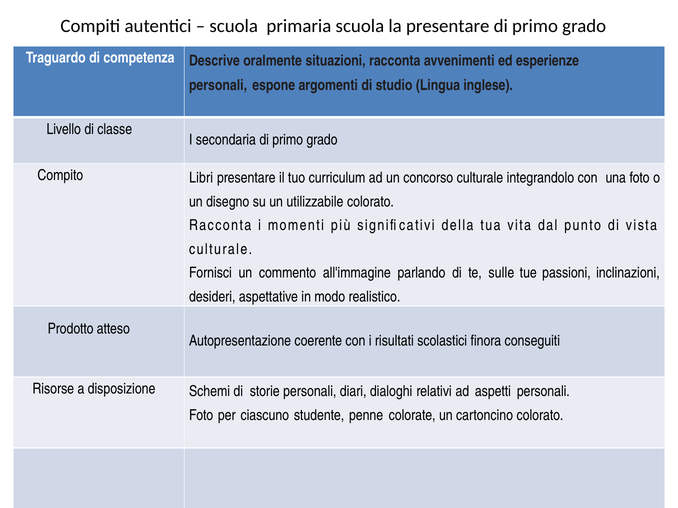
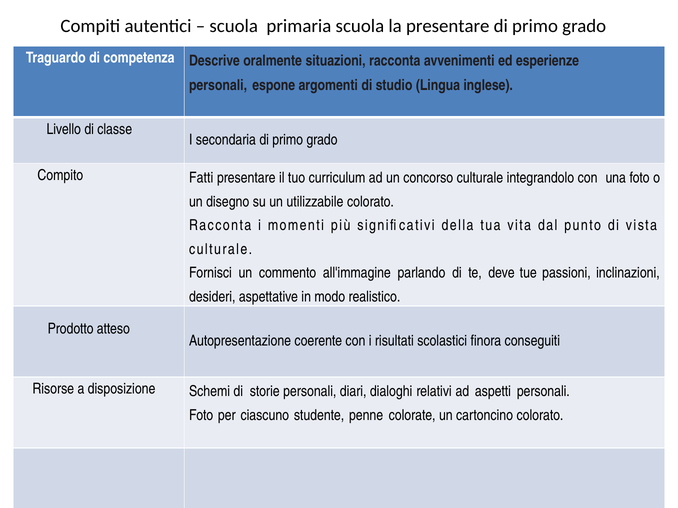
Libri: Libri -> Fatti (201, 178)
sulle: sulle -> deve (501, 273)
